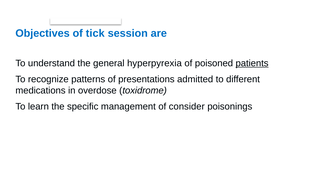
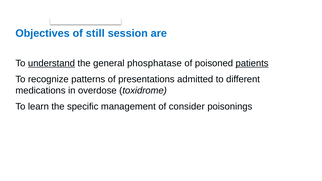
tick: tick -> still (95, 33)
understand underline: none -> present (51, 63)
hyperpyrexia: hyperpyrexia -> phosphatase (154, 63)
